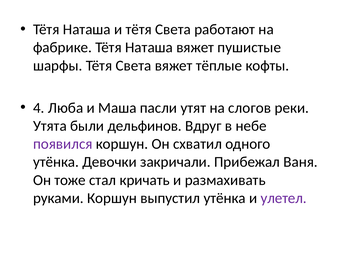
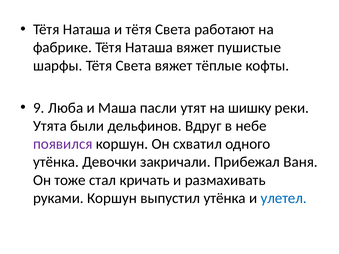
4: 4 -> 9 (39, 108)
слогов: слогов -> шишку (250, 108)
улетел colour: purple -> blue (284, 198)
